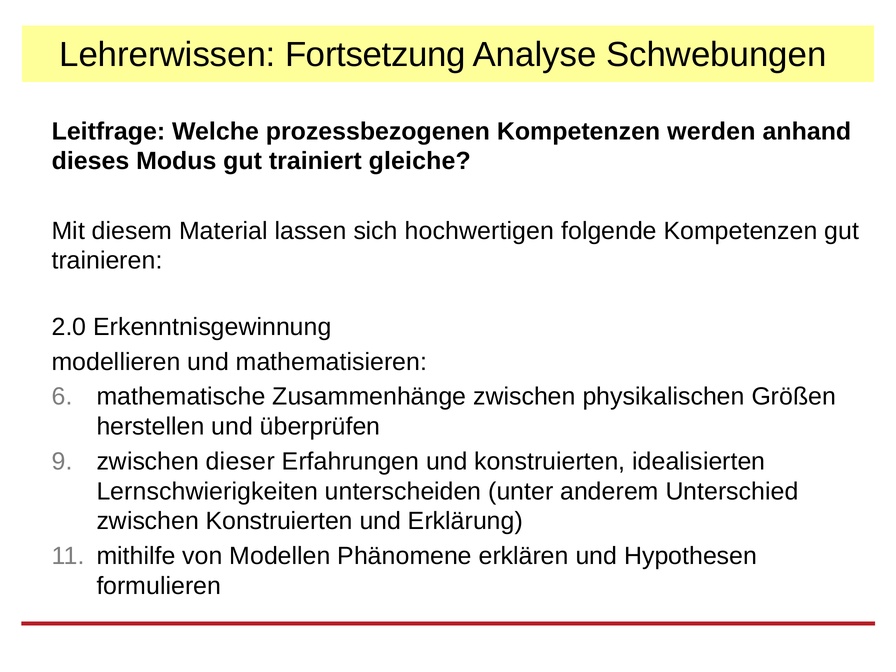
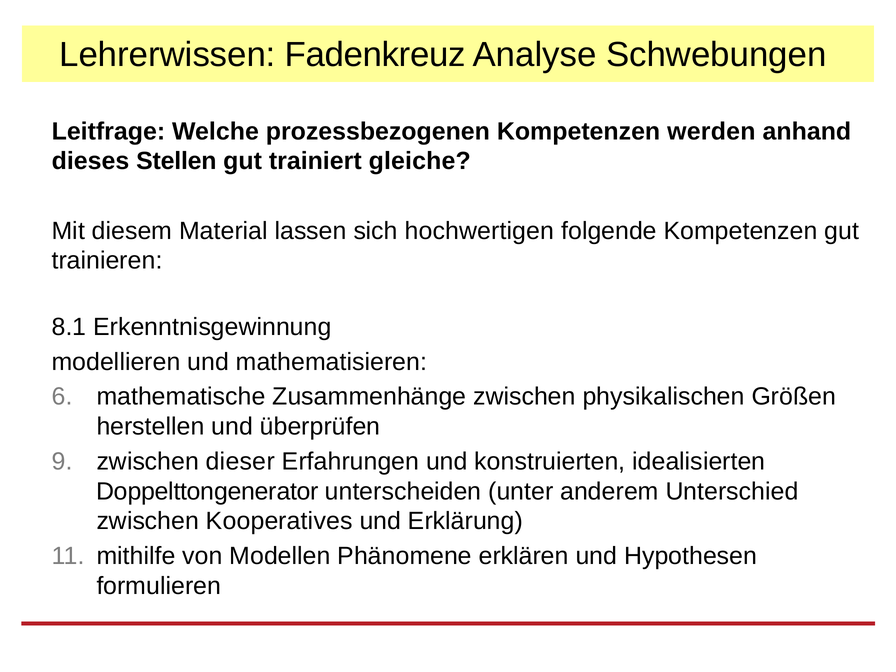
Fortsetzung: Fortsetzung -> Fadenkreuz (375, 55)
Modus: Modus -> Stellen (176, 161)
2.0: 2.0 -> 8.1 (69, 327)
Lernschwierigkeiten: Lernschwierigkeiten -> Doppelttongenerator (207, 491)
zwischen Konstruierten: Konstruierten -> Kooperatives (279, 521)
